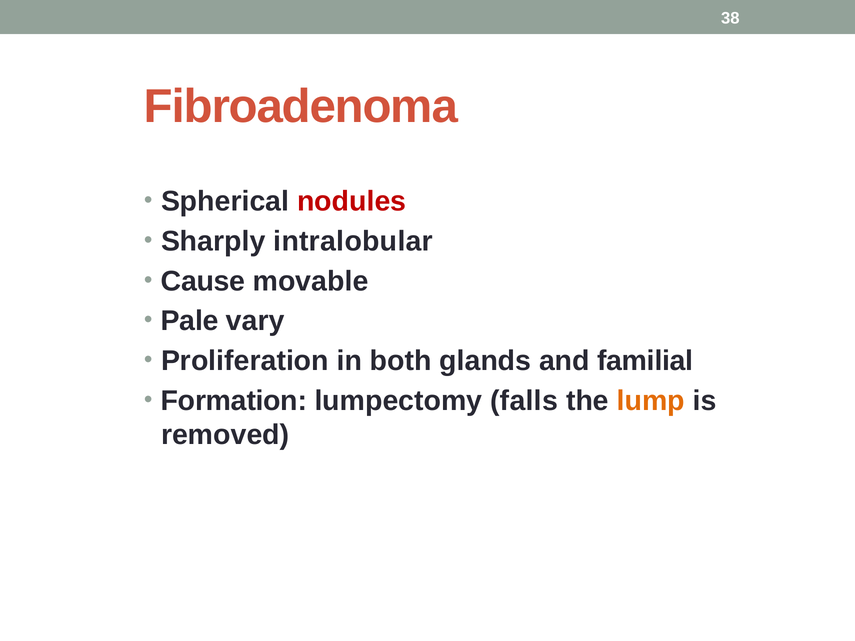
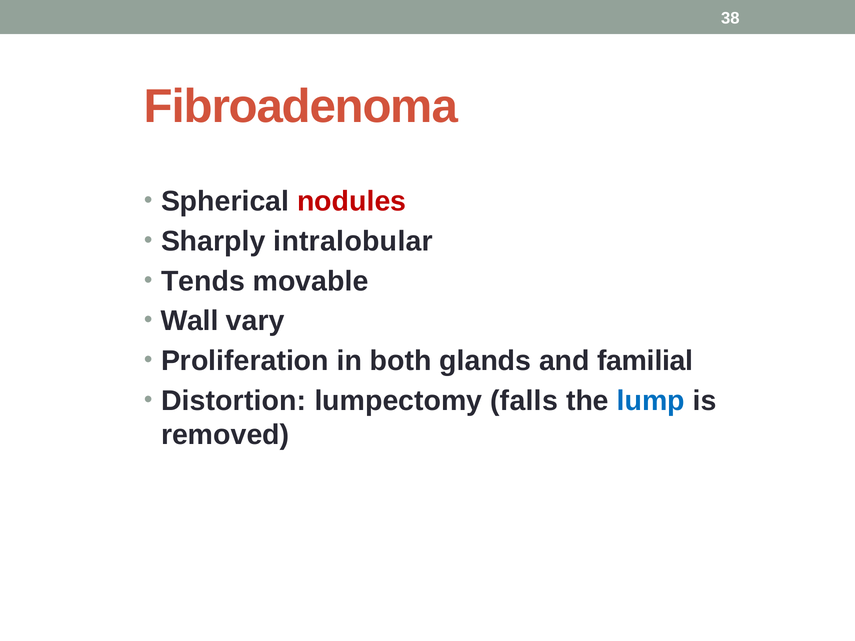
Cause: Cause -> Tends (203, 281)
Pale: Pale -> Wall (190, 321)
Formation: Formation -> Distortion (234, 401)
lump colour: orange -> blue (651, 401)
